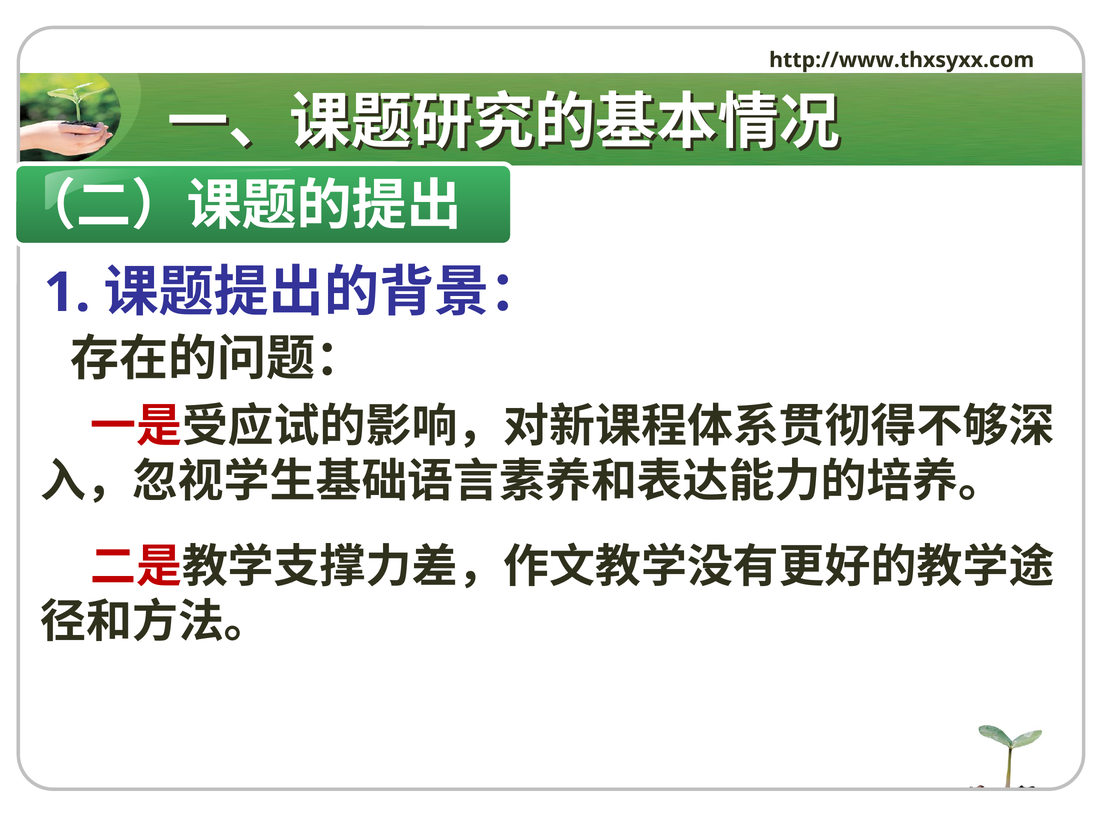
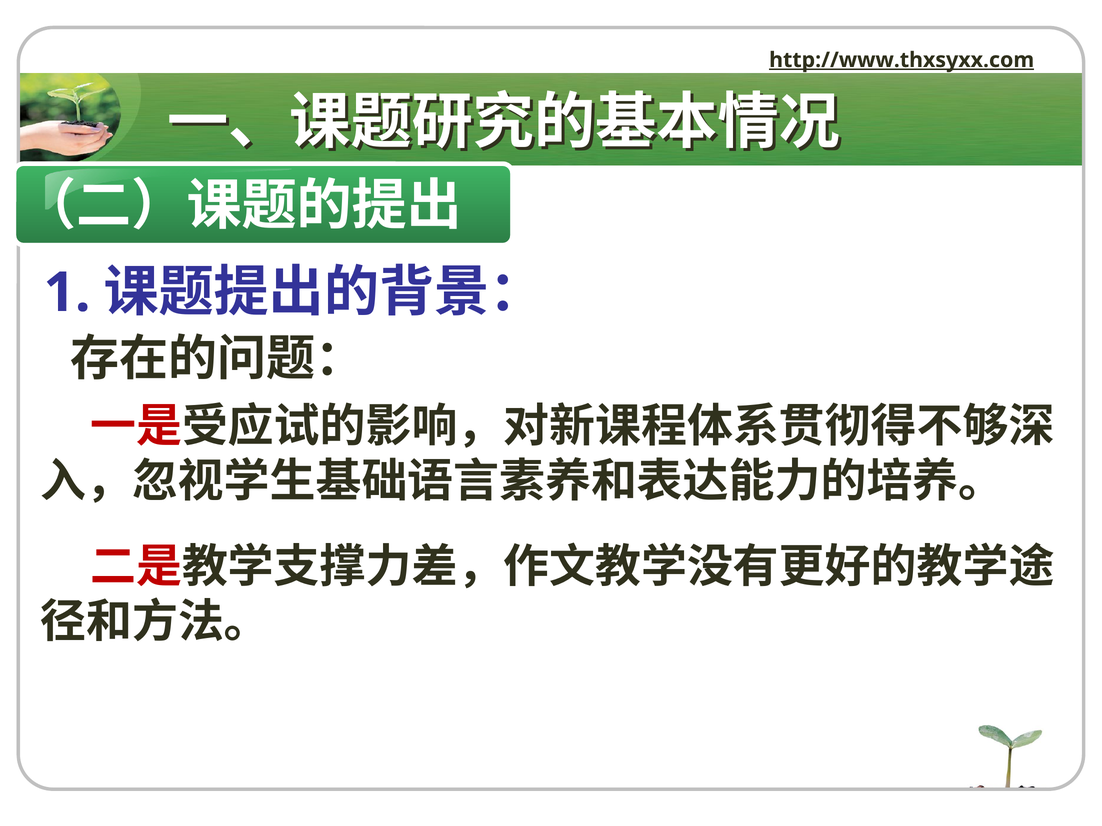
http://www.thxsyxx.com underline: none -> present (902, 60)
